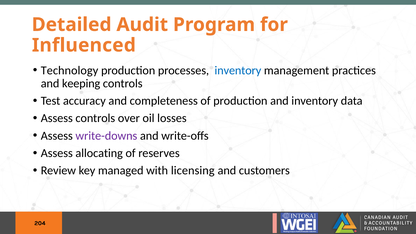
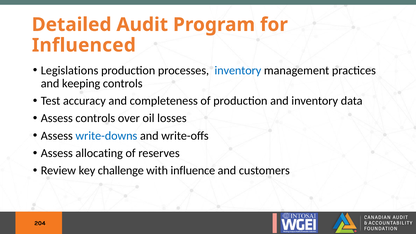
Technology: Technology -> Legislations (70, 70)
write-downs colour: purple -> blue (106, 136)
managed: managed -> challenge (121, 171)
licensing: licensing -> influence (193, 171)
